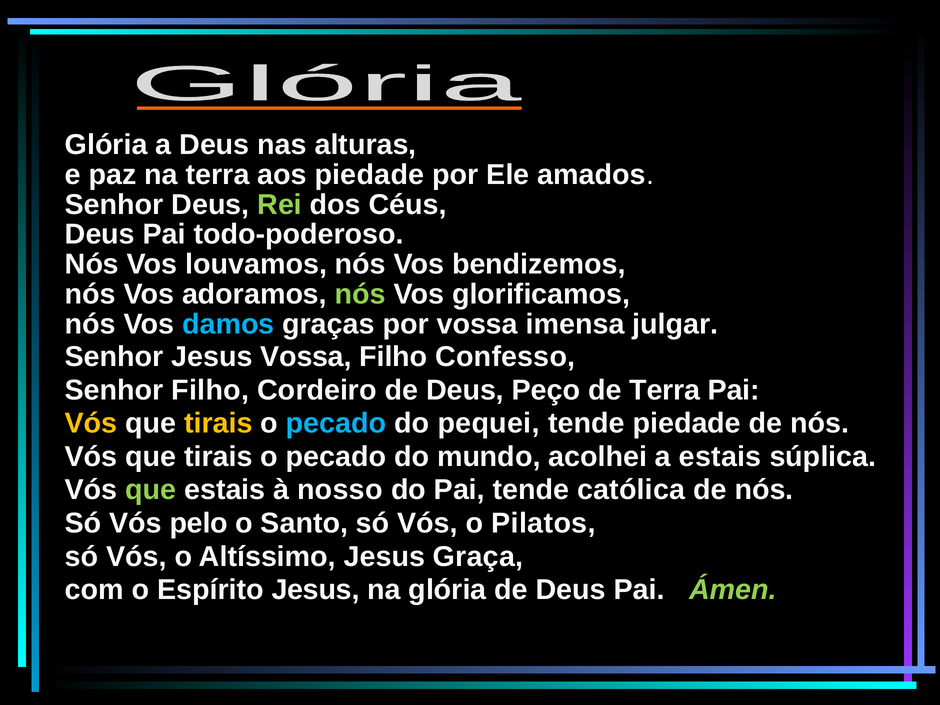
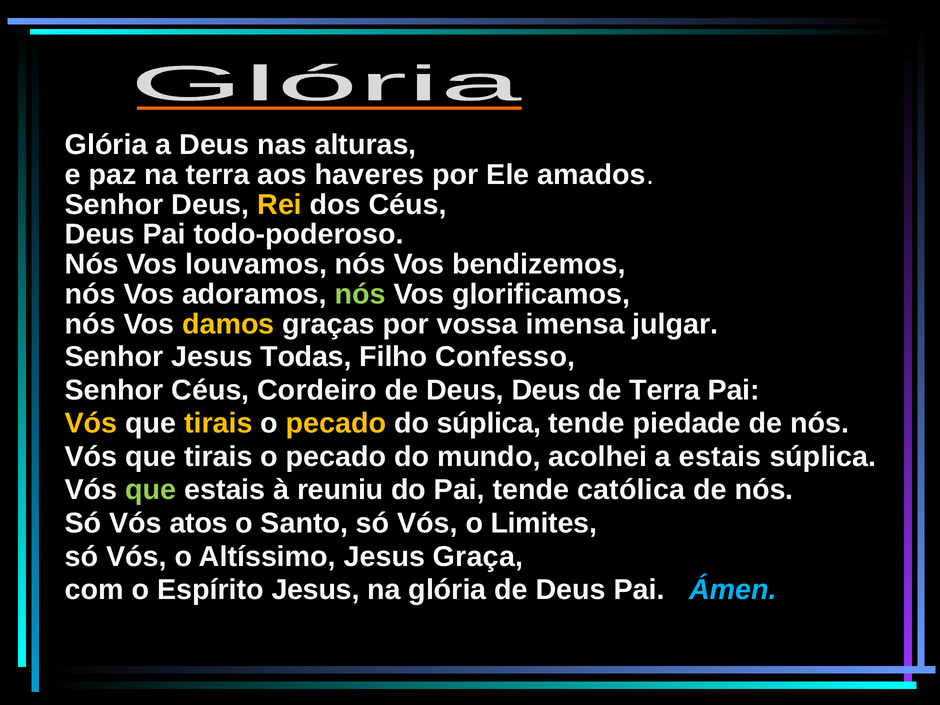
aos piedade: piedade -> haveres (369, 175)
Rei colour: light green -> yellow (280, 205)
damos colour: light blue -> yellow (228, 324)
Jesus Vossa: Vossa -> Todas (306, 357)
Senhor Filho: Filho -> Céus (210, 390)
Deus Peço: Peço -> Deus (546, 390)
pecado colour: light blue -> yellow (336, 423)
do pequei: pequei -> súplica (489, 423)
nosso: nosso -> reuniu (340, 490)
pelo: pelo -> atos (199, 523)
Pilatos: Pilatos -> Limites (544, 523)
Ámen colour: light green -> light blue (733, 590)
